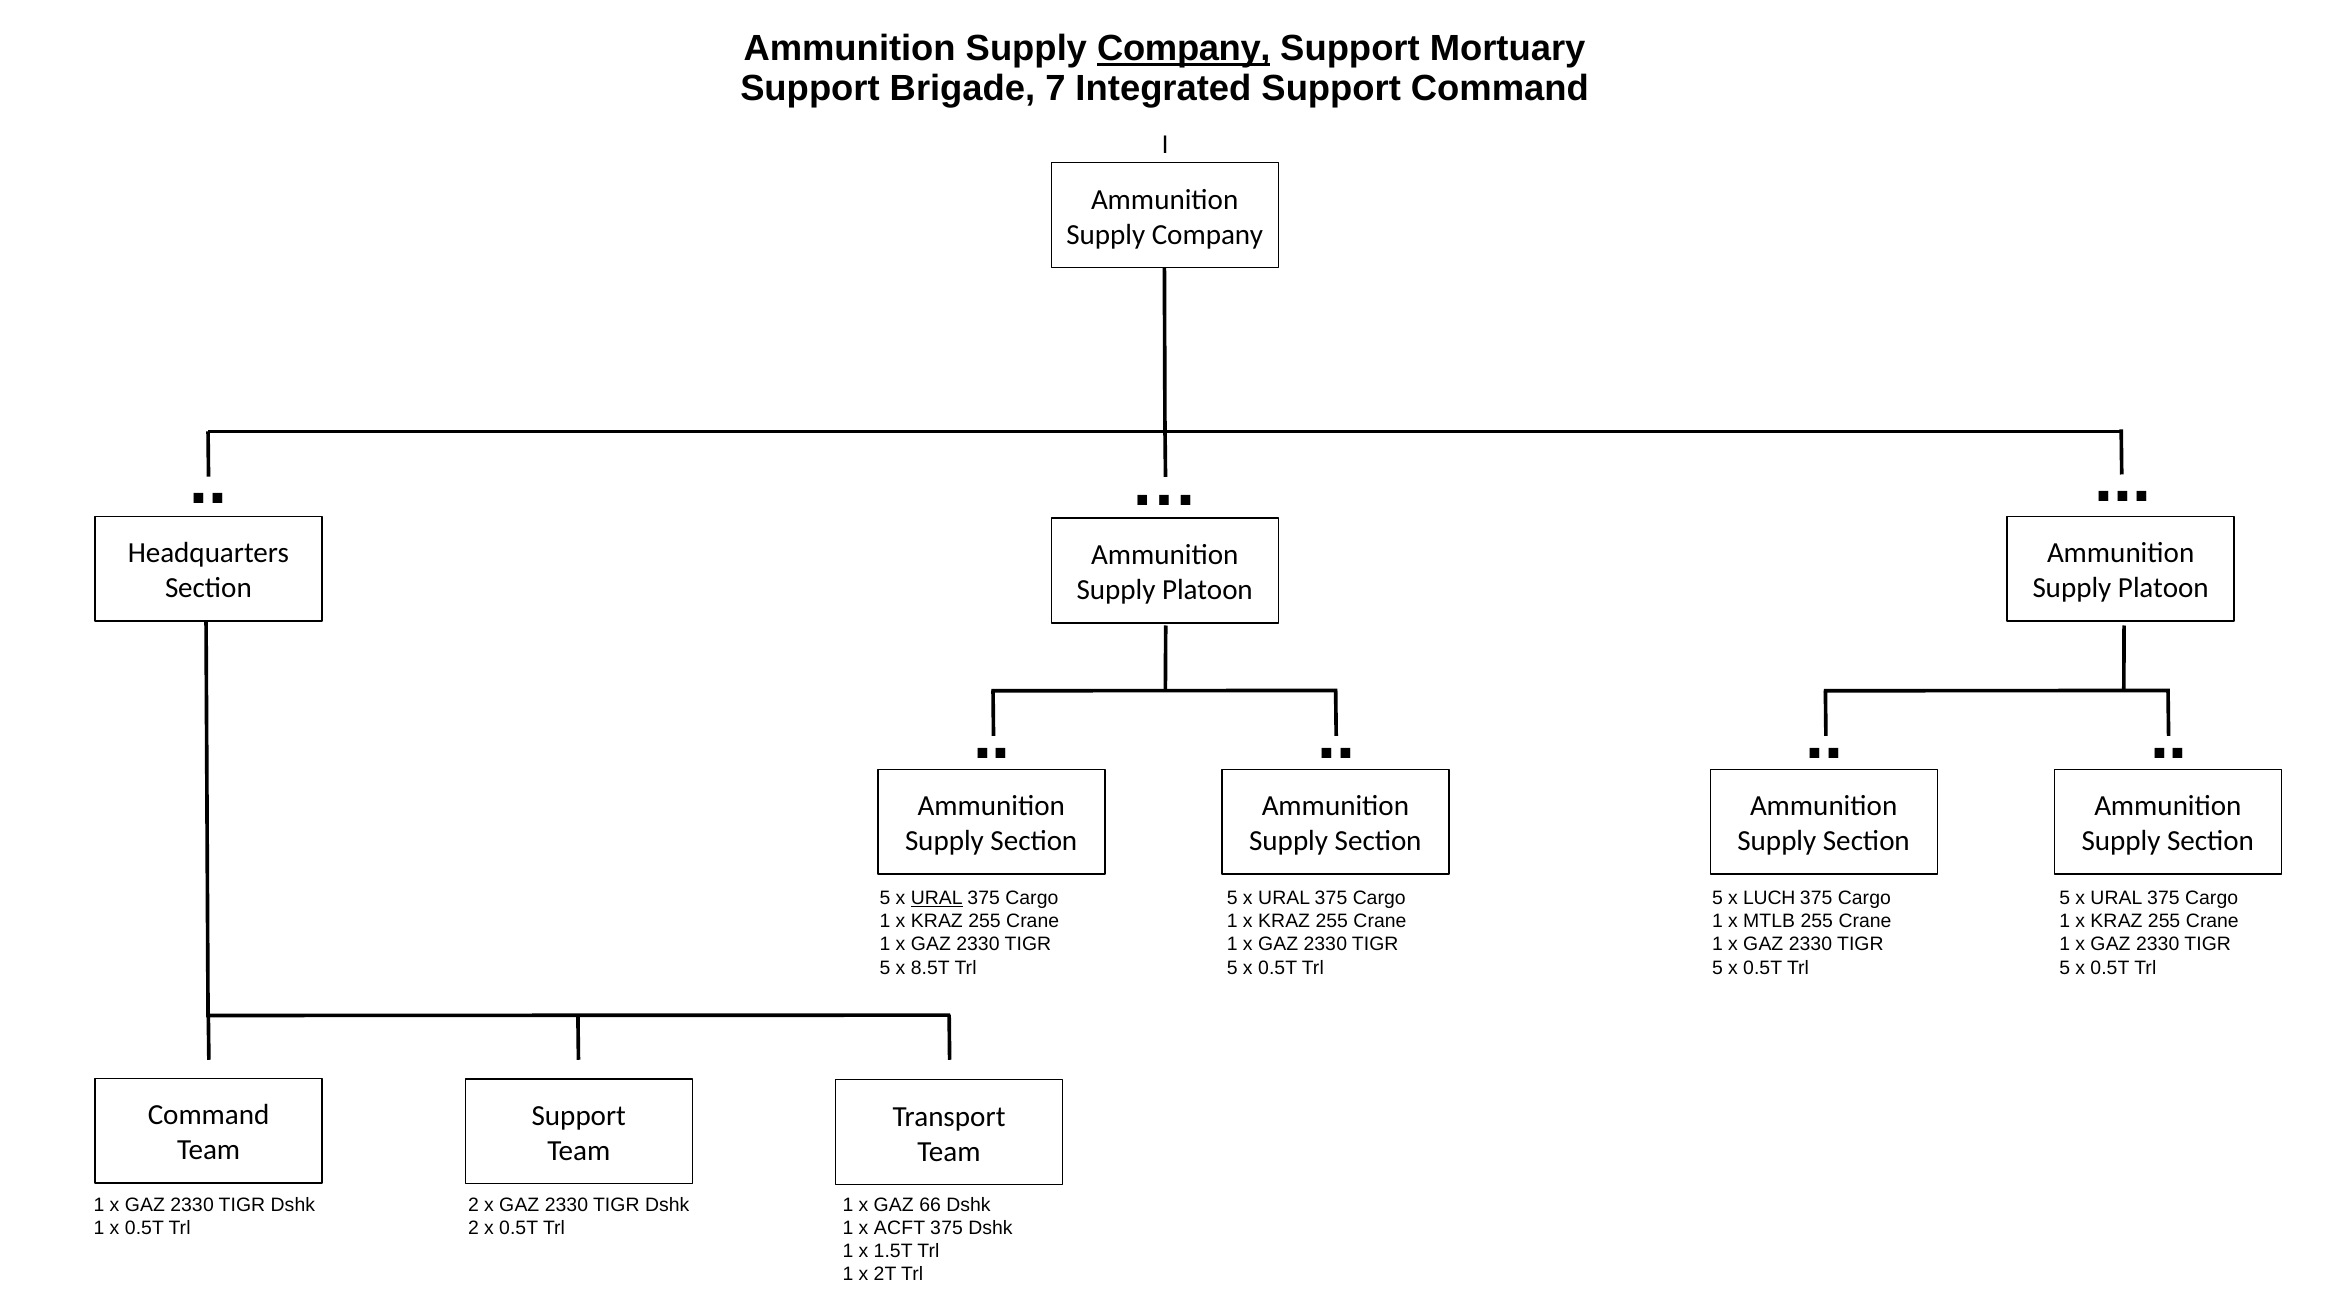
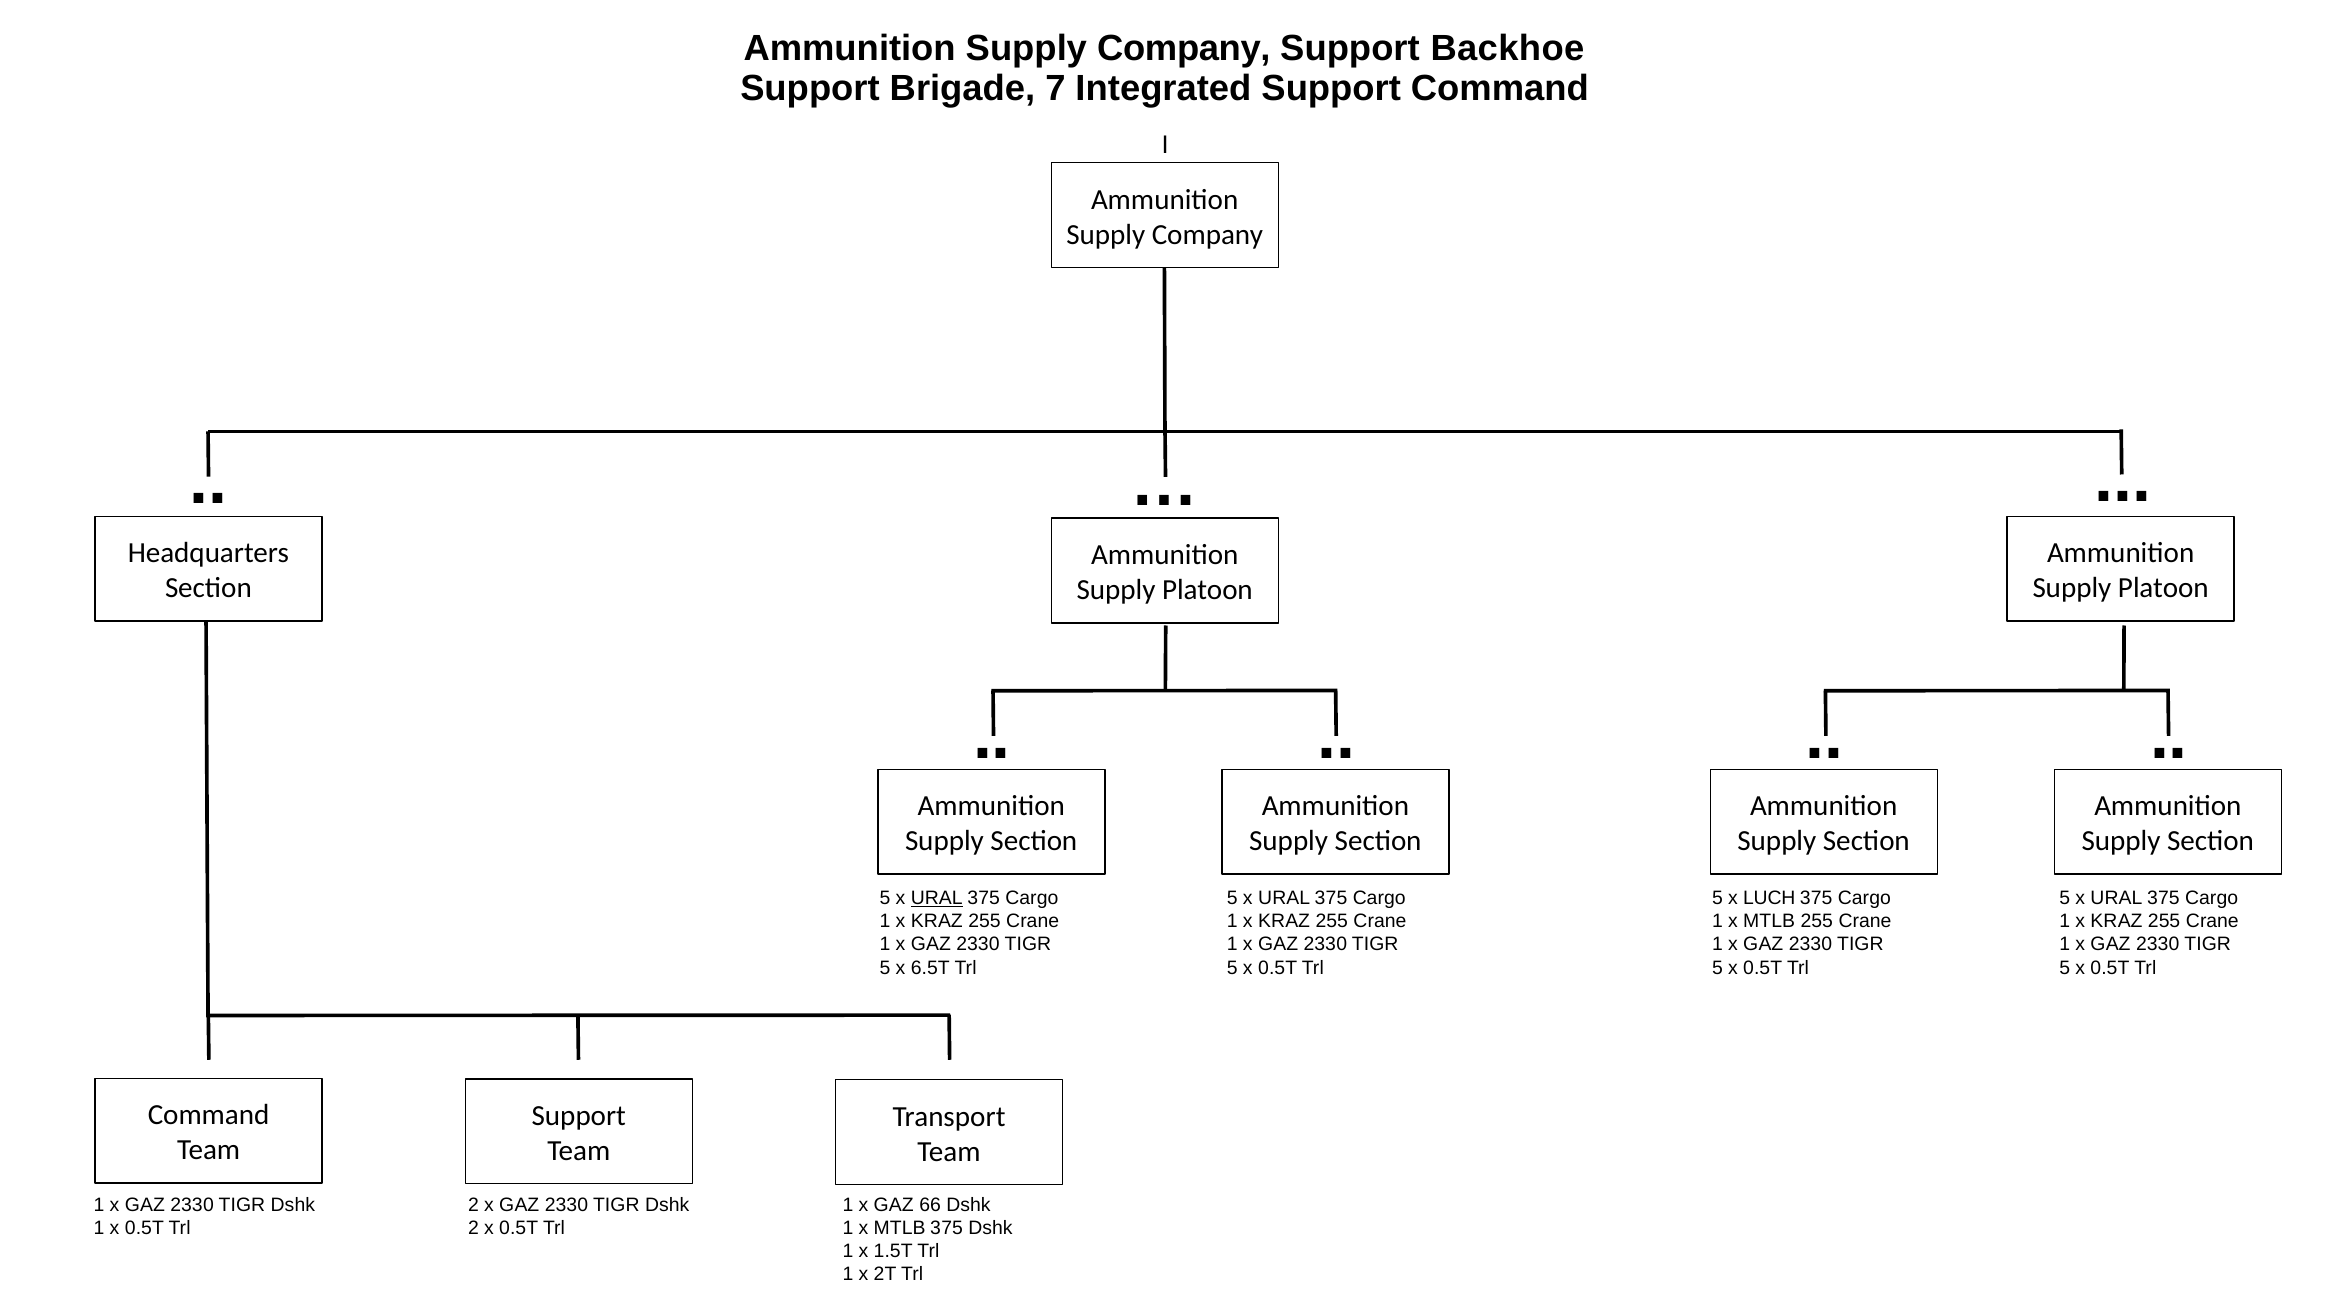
Company underline: present -> none (1184, 49)
Mortuary: Mortuary -> Backhoe (1507, 49)
8.5T: 8.5T -> 6.5T (930, 968)
ACFT: ACFT -> MTLB (900, 1229)
